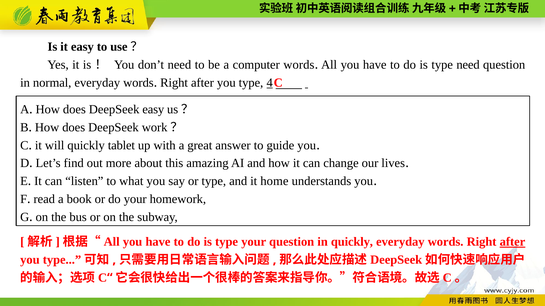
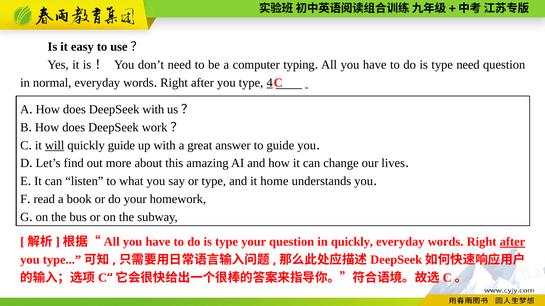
computer words: words -> typing (299, 65)
DeepSeek easy: easy -> with (153, 110)
will underline: none -> present (55, 146)
quickly tablet: tablet -> guide (121, 146)
